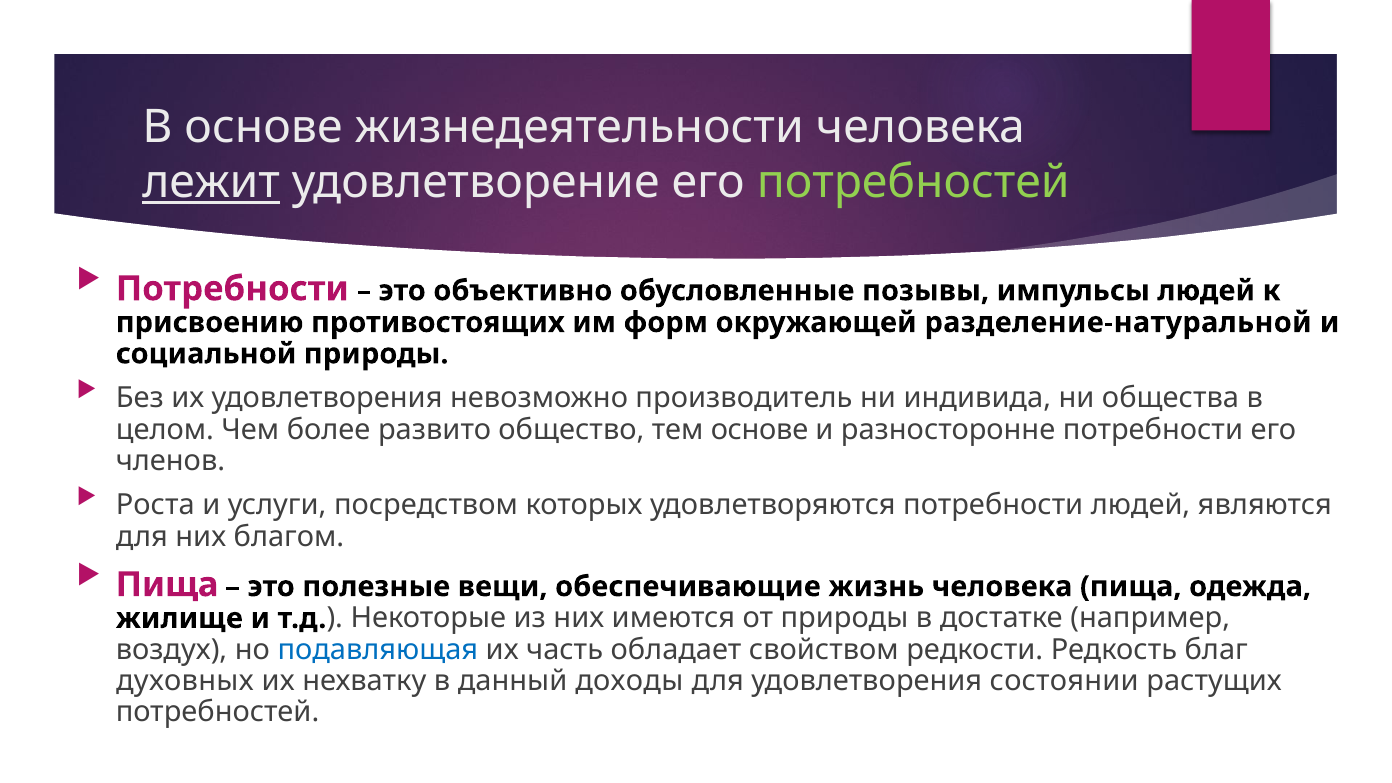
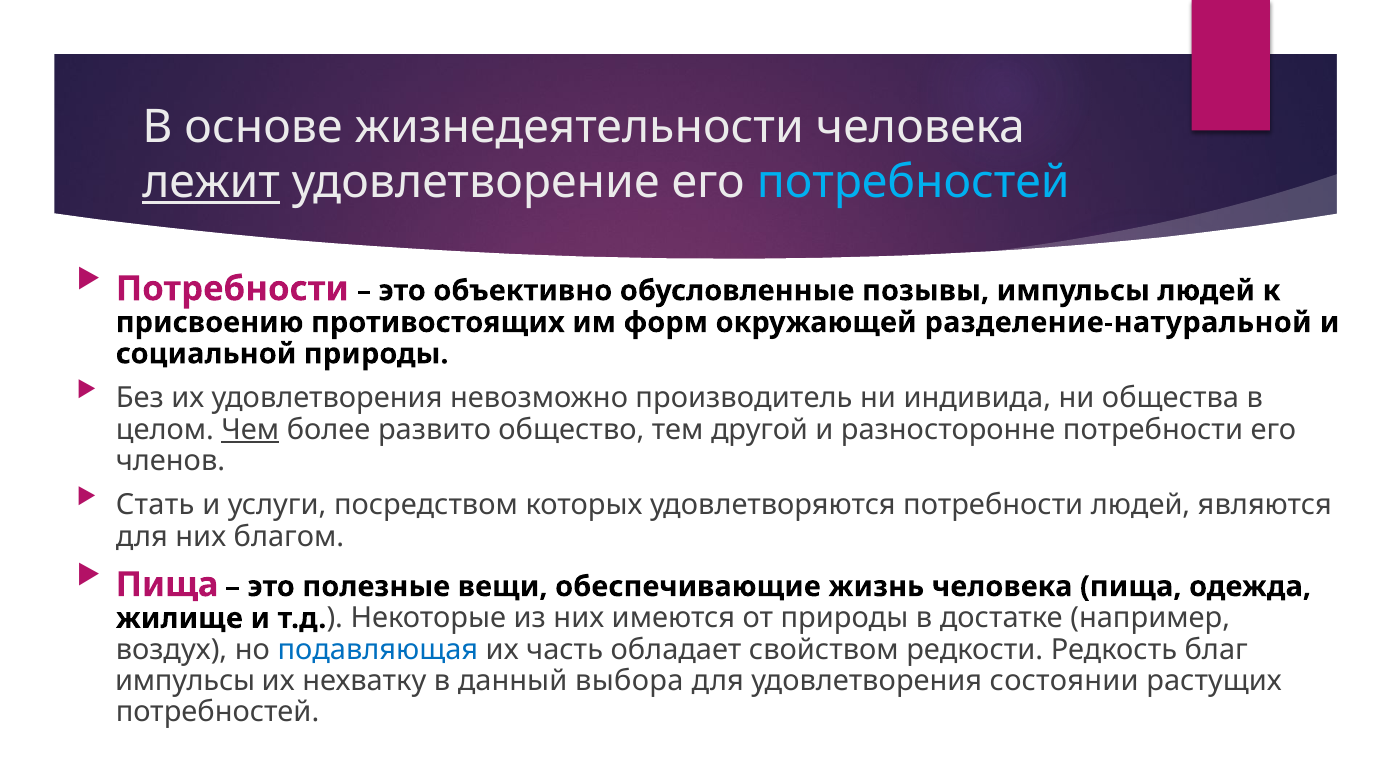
потребностей colour: light green -> light blue (913, 183)
Чем underline: none -> present (250, 429)
тем основе: основе -> другой (759, 429)
Роста: Роста -> Стать (155, 505)
духовных: духовных -> импульсы (185, 681)
доходы: доходы -> выбора (629, 681)
